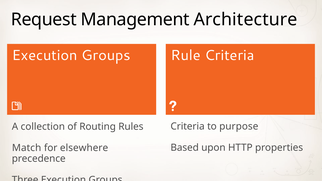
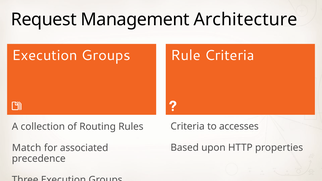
purpose: purpose -> accesses (239, 126)
elsewhere: elsewhere -> associated (84, 148)
